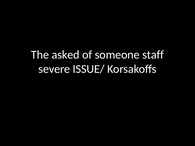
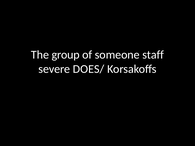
asked: asked -> group (66, 55)
ISSUE/: ISSUE/ -> DOES/ (89, 69)
